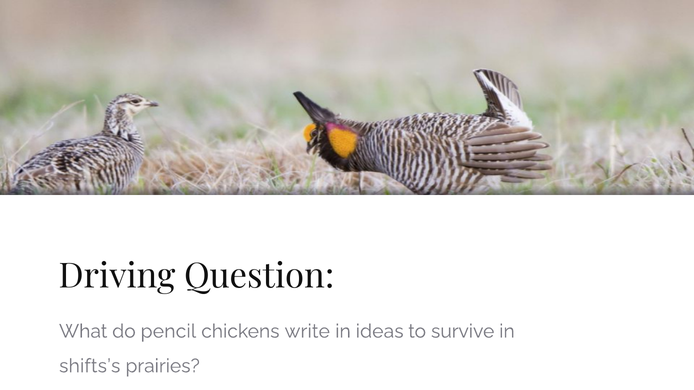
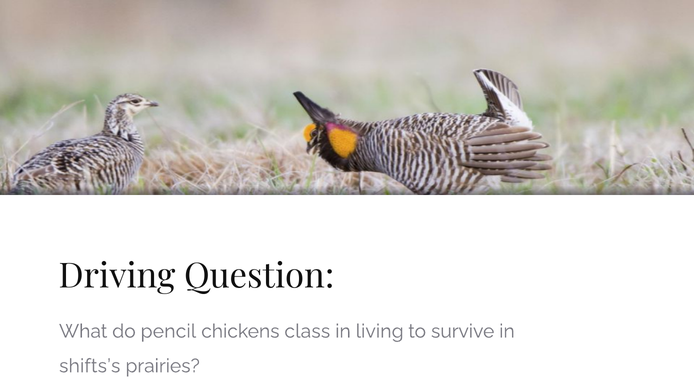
write: write -> class (307, 332)
ideas: ideas -> living (380, 332)
